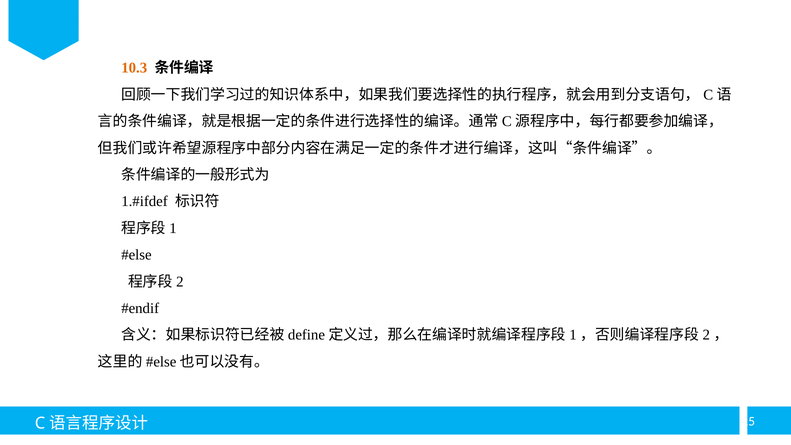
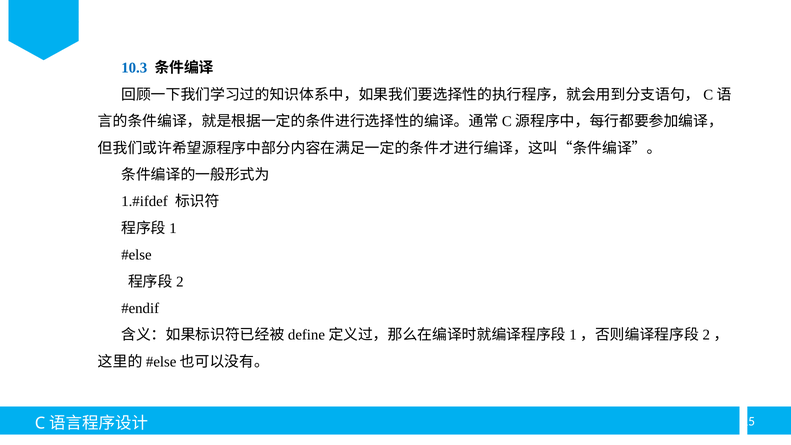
10.3 colour: orange -> blue (134, 68)
